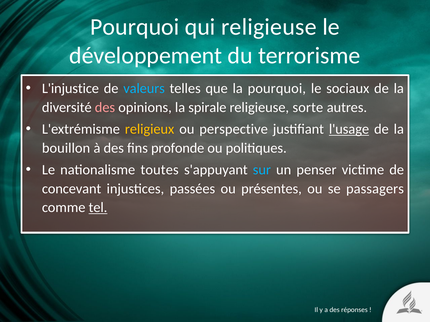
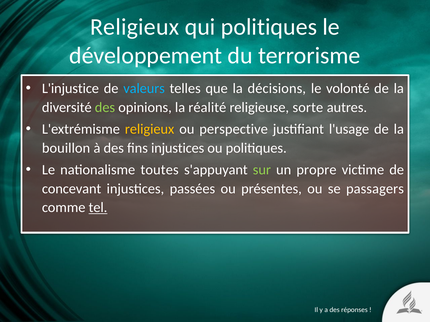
Pourquoi: Pourquoi -> Religieux (135, 27)
qui religieuse: religieuse -> politiques (269, 27)
la pourquoi: pourquoi -> décisions (277, 89)
sociaux: sociaux -> volonté (348, 89)
des colour: pink -> light green (105, 108)
spirale: spirale -> réalité (207, 108)
l'usage underline: present -> none (349, 129)
fins profonde: profonde -> injustices (178, 148)
sur colour: light blue -> light green (262, 170)
penser: penser -> propre (316, 170)
